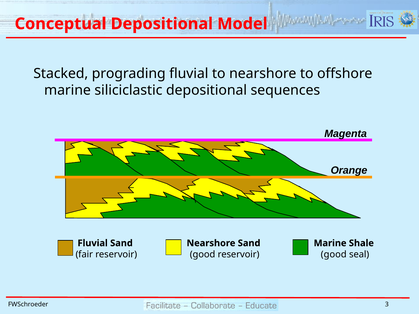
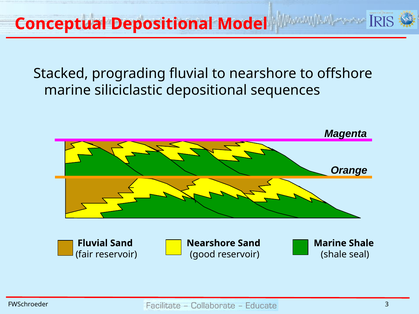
good: good -> shale (334, 254)
